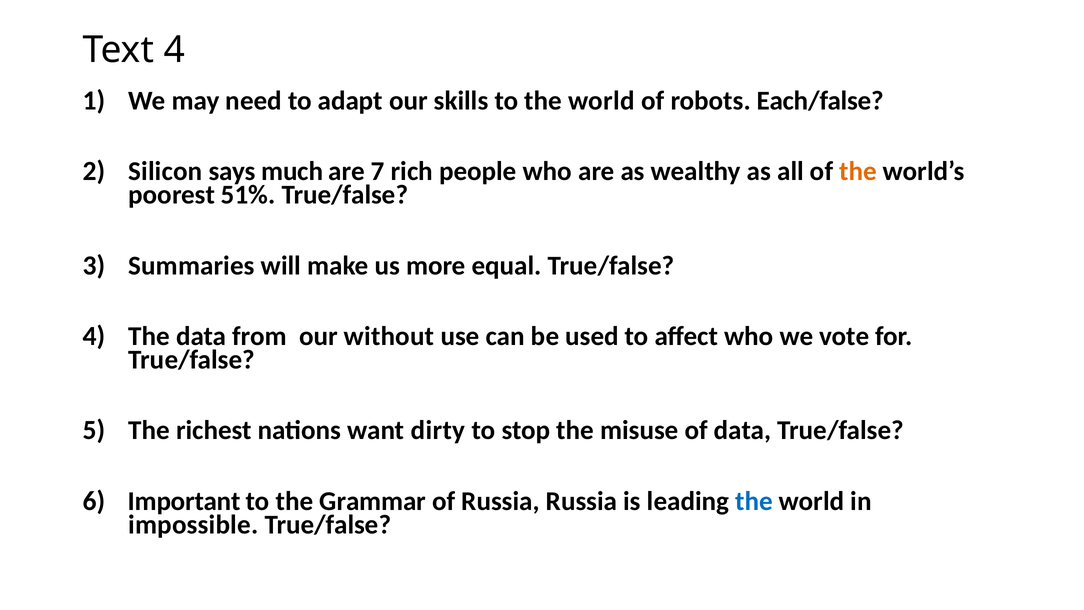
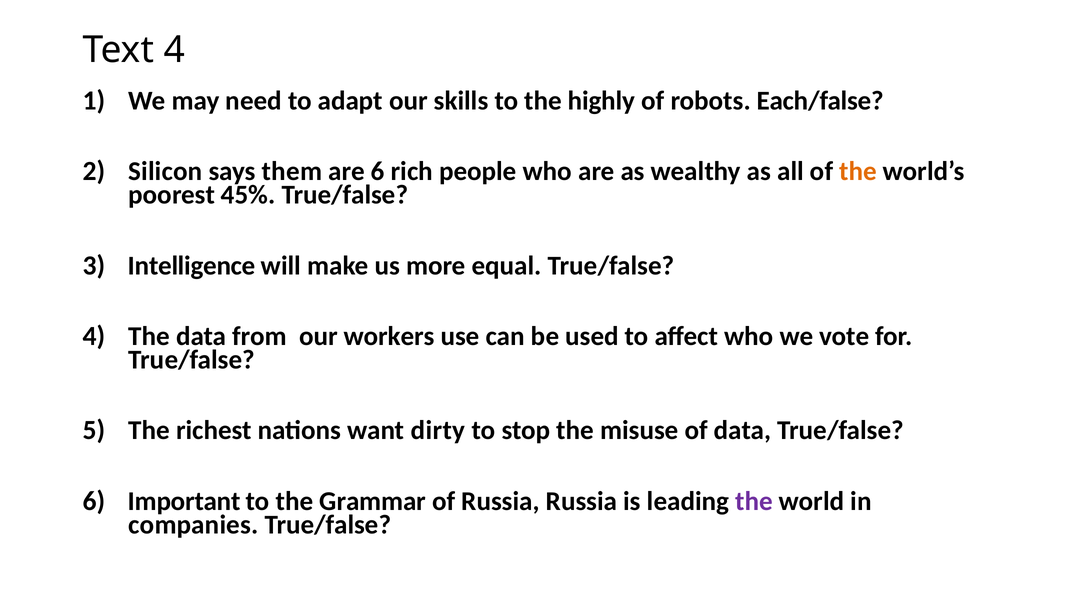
to the world: world -> highly (602, 101)
much: much -> them (292, 171)
are 7: 7 -> 6 (378, 171)
51%: 51% -> 45% (248, 195)
Summaries: Summaries -> Intelligence (192, 265)
without: without -> workers (389, 336)
the colour: blue -> purple (754, 501)
impossible: impossible -> companies (193, 525)
